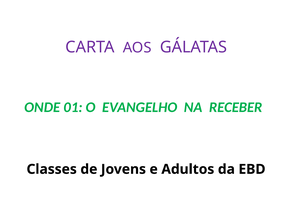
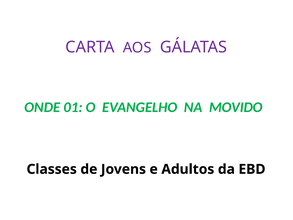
RECEBER: RECEBER -> MOVIDO (236, 107)
